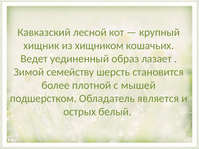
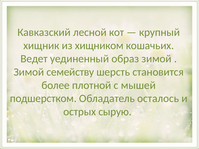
образ лазает: лазает -> зимой (156, 59)
является: является -> осталось (158, 99)
белый: белый -> сырую (115, 112)
